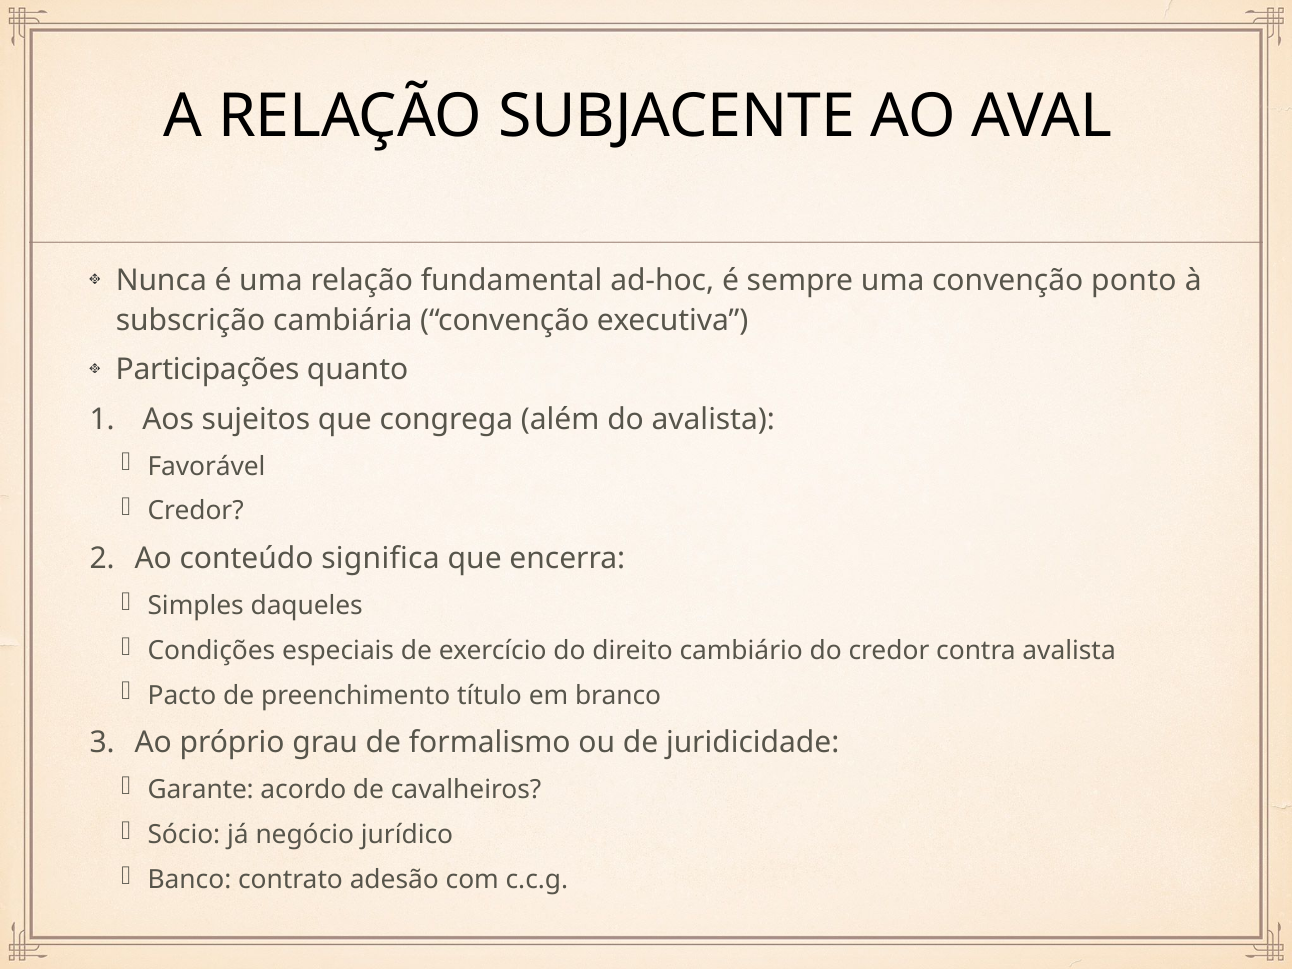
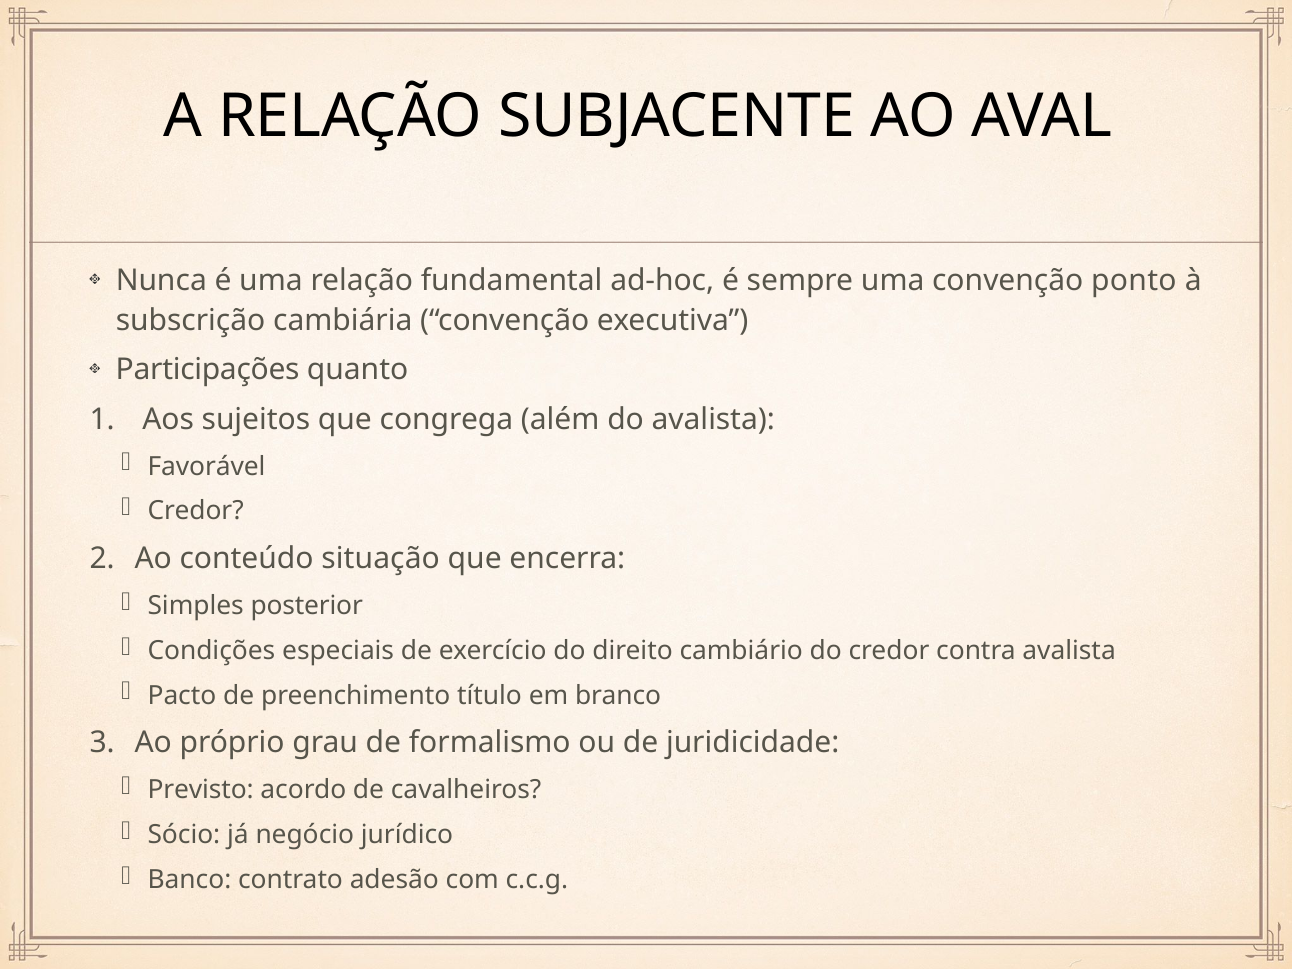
significa: significa -> situação (381, 559)
daqueles: daqueles -> posterior (307, 606)
Garante: Garante -> Previsto (201, 790)
